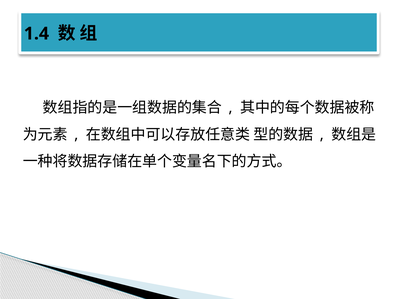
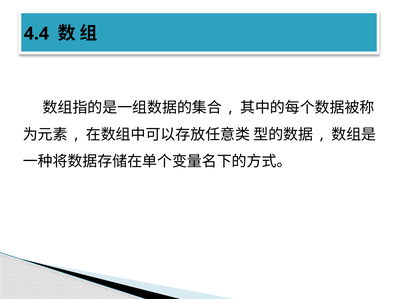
1.4: 1.4 -> 4.4 (36, 34)
